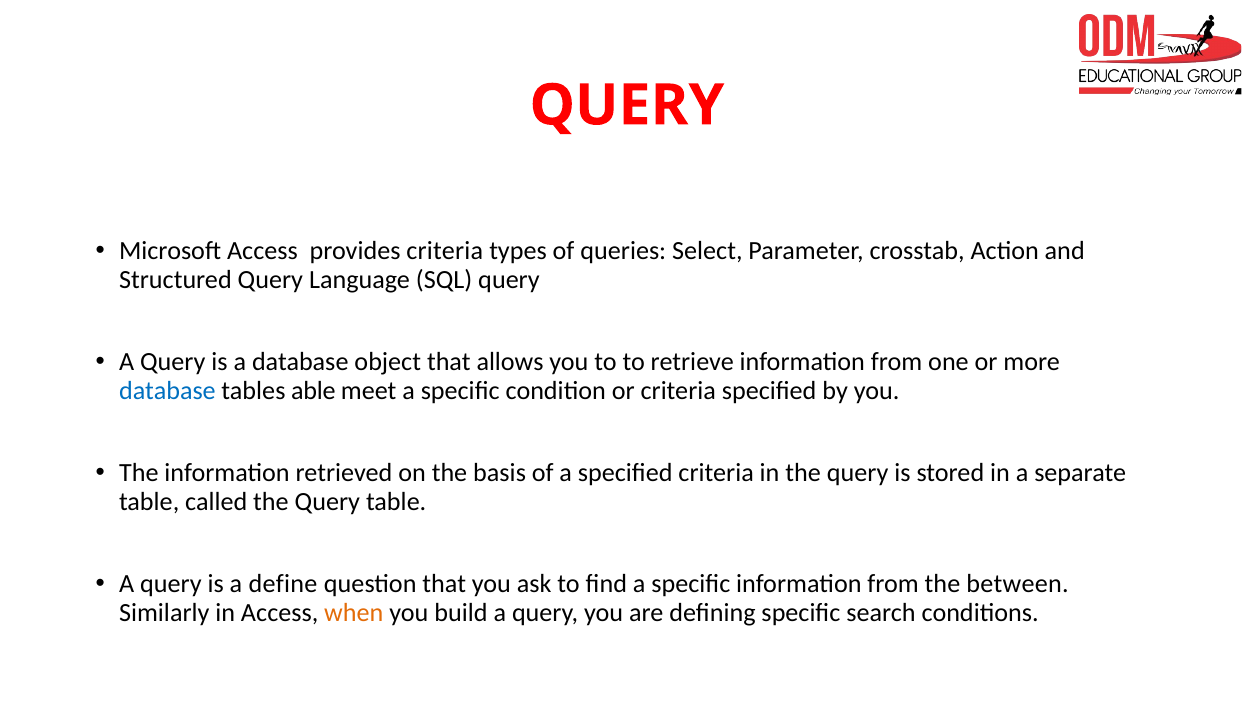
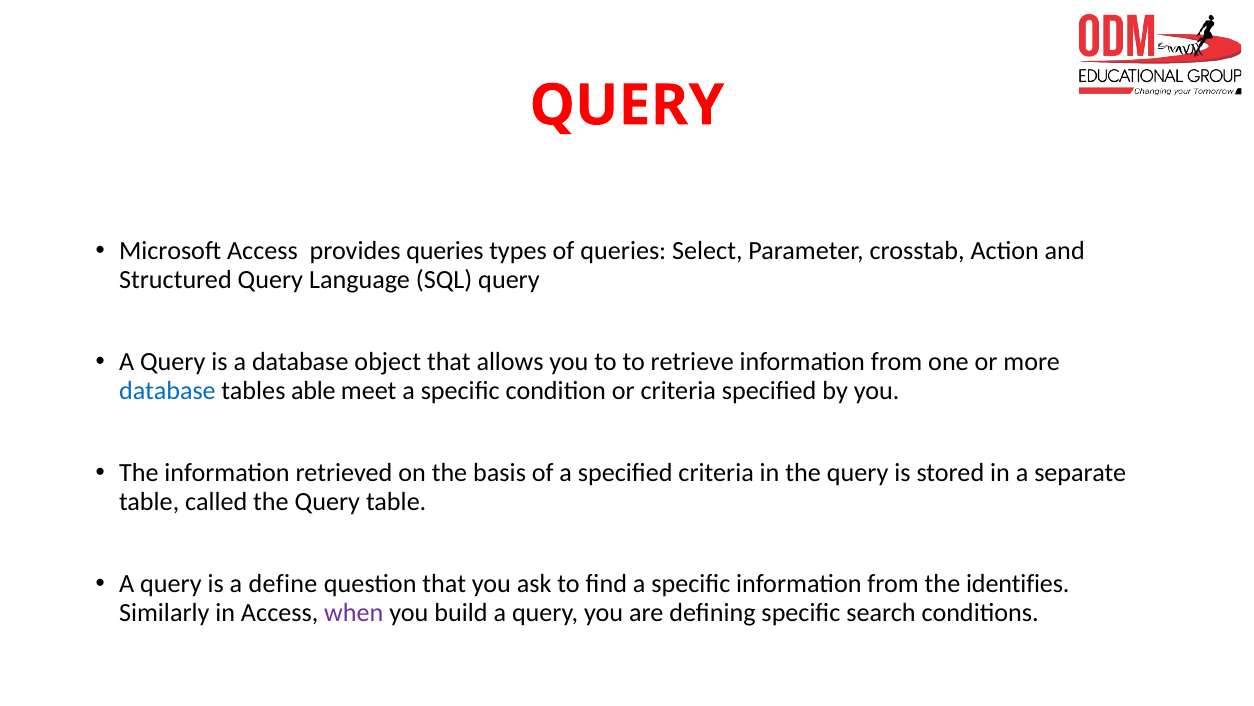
provides criteria: criteria -> queries (445, 251)
between: between -> identifies (1018, 584)
when colour: orange -> purple (354, 612)
